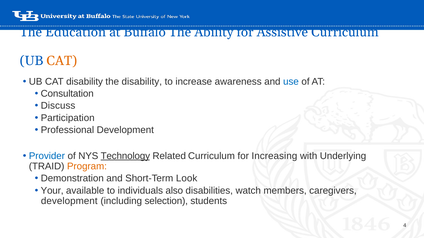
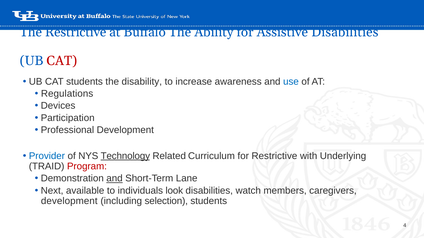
The Education: Education -> Restrictive (76, 32)
Assistive Curriculum: Curriculum -> Disabilities (345, 32)
CAT colour: orange -> red (62, 61)
CAT disability: disability -> students (85, 82)
Consultation: Consultation -> Regulations (67, 94)
Discuss: Discuss -> Devices (58, 106)
for Increasing: Increasing -> Restrictive (274, 156)
Program colour: orange -> red (87, 167)
and underline: none -> present (115, 179)
Look: Look -> Lane (187, 179)
Your: Your -> Next (52, 191)
also: also -> look (174, 191)
